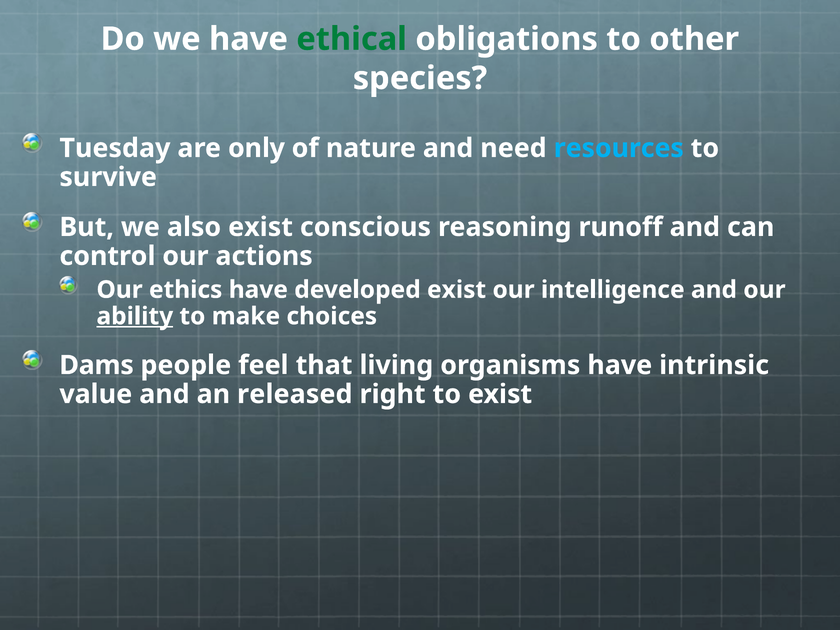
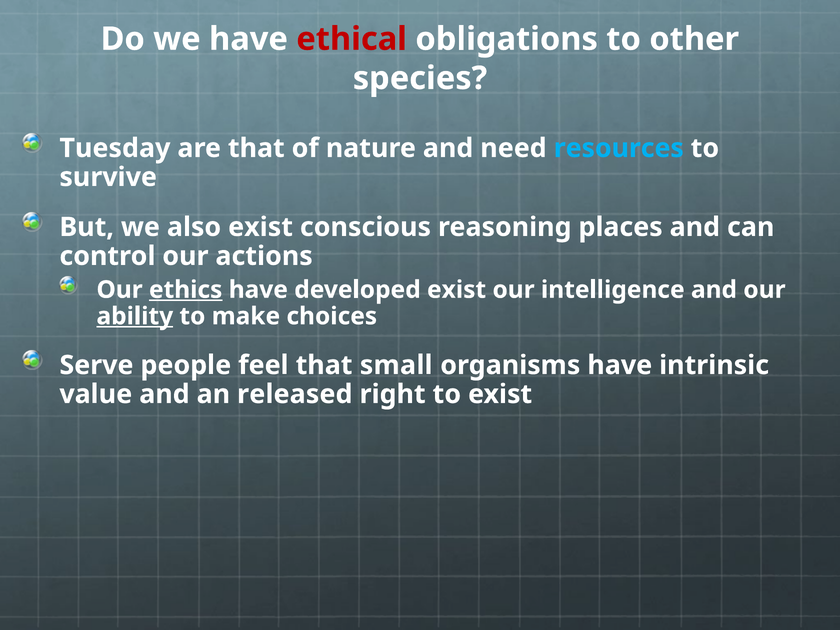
ethical colour: green -> red (352, 39)
are only: only -> that (256, 148)
runoff: runoff -> places (621, 227)
ethics underline: none -> present (186, 290)
Dams: Dams -> Serve (96, 365)
living: living -> small (396, 365)
